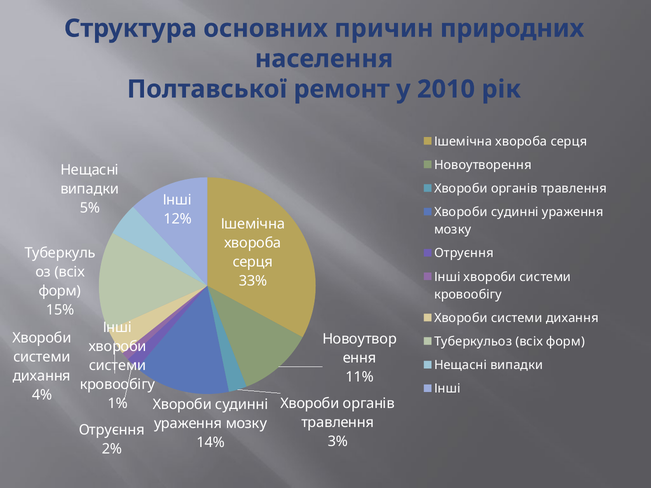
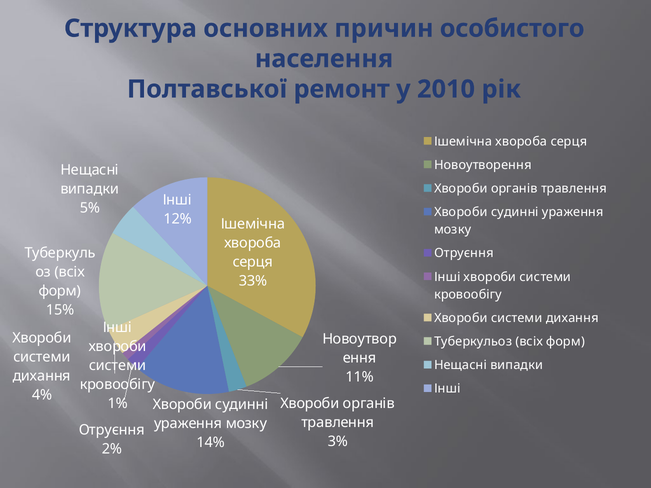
природних: природних -> особистого (512, 28)
